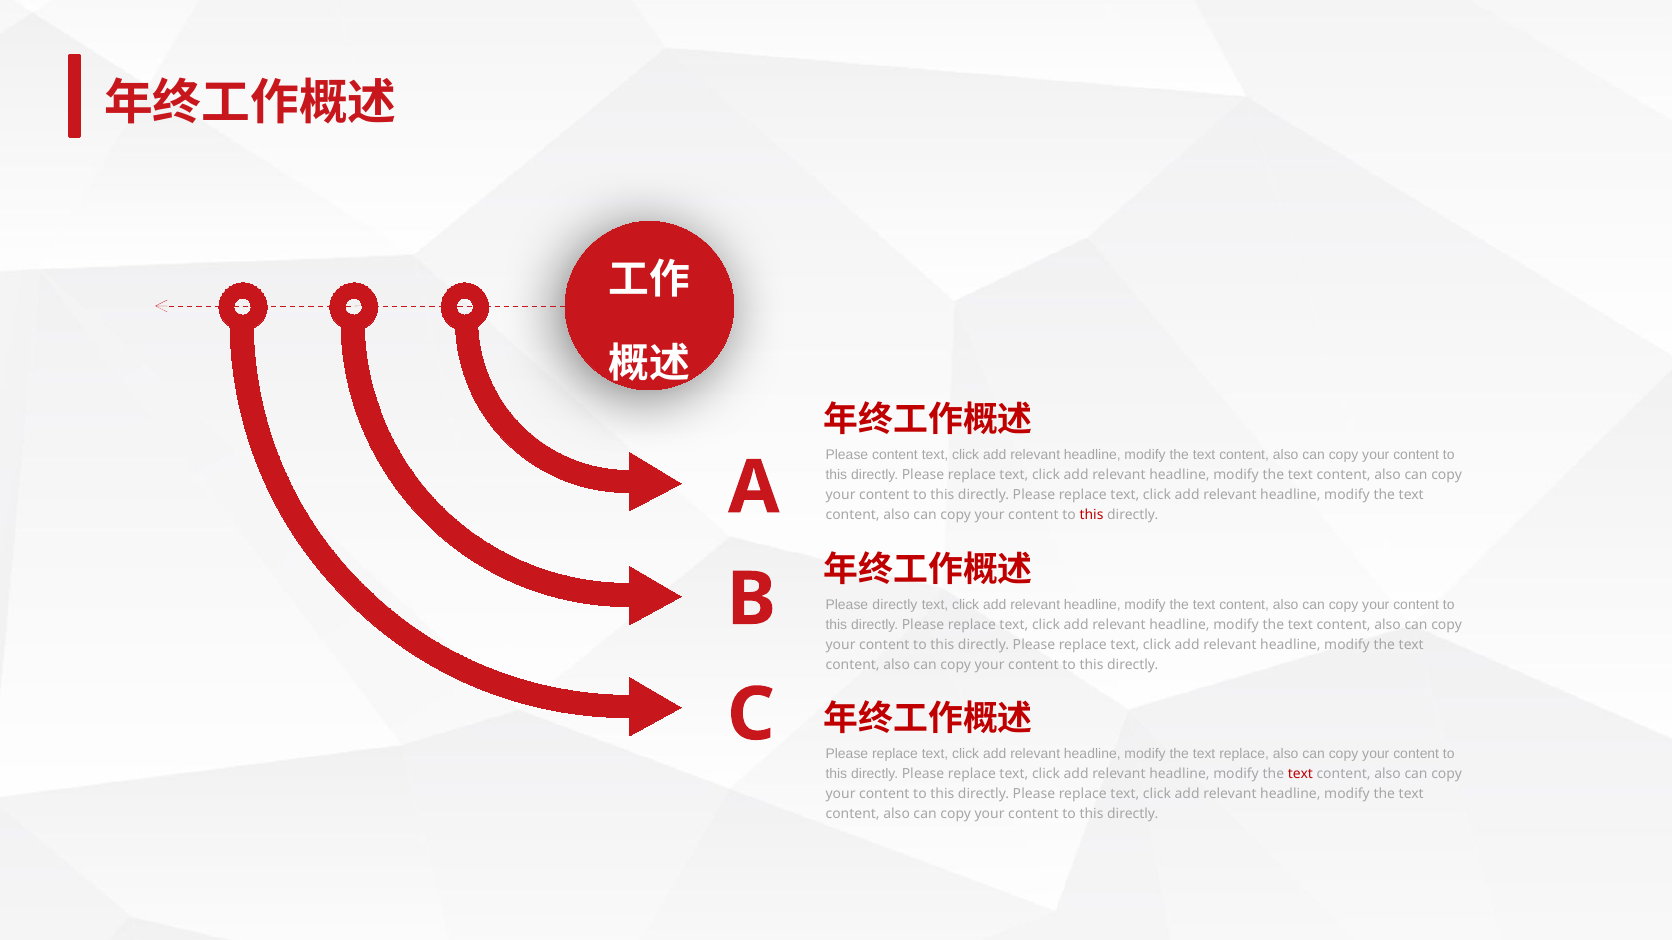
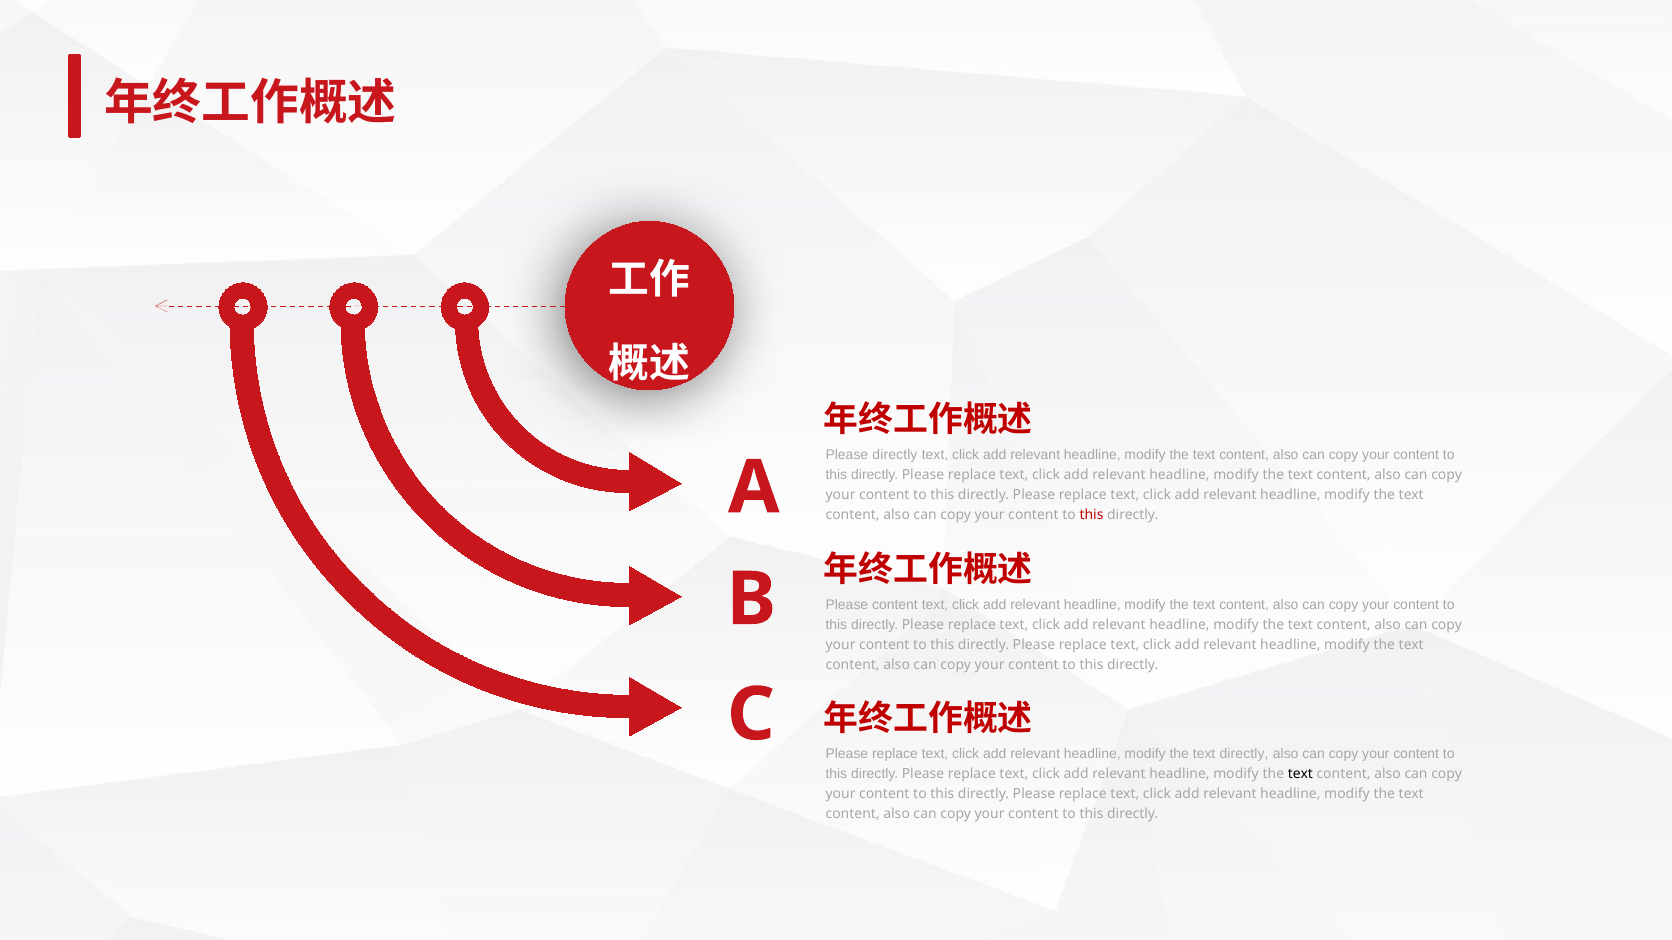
Please content: content -> directly (895, 455)
Please directly: directly -> content (895, 605)
text replace: replace -> directly (1244, 755)
text colour: red -> black (1300, 775)
